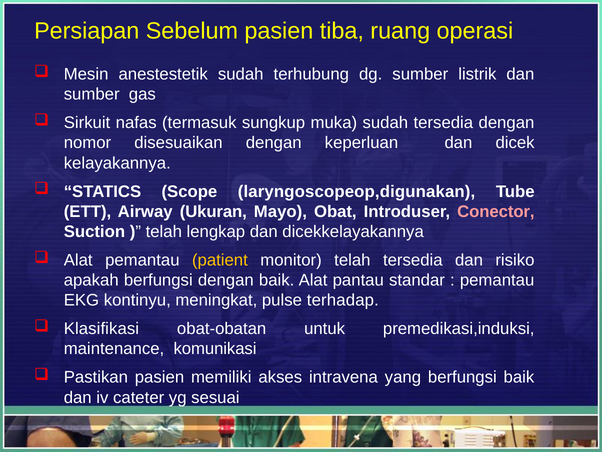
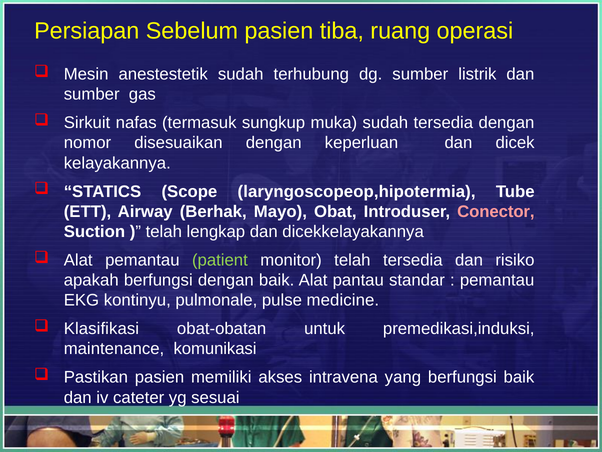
laryngoscopeop,digunakan: laryngoscopeop,digunakan -> laryngoscopeop,hipotermia (357, 191)
Ukuran: Ukuran -> Berhak (213, 211)
patient colour: yellow -> light green (220, 260)
meningkat: meningkat -> pulmonale (216, 300)
terhadap: terhadap -> medicine (343, 300)
